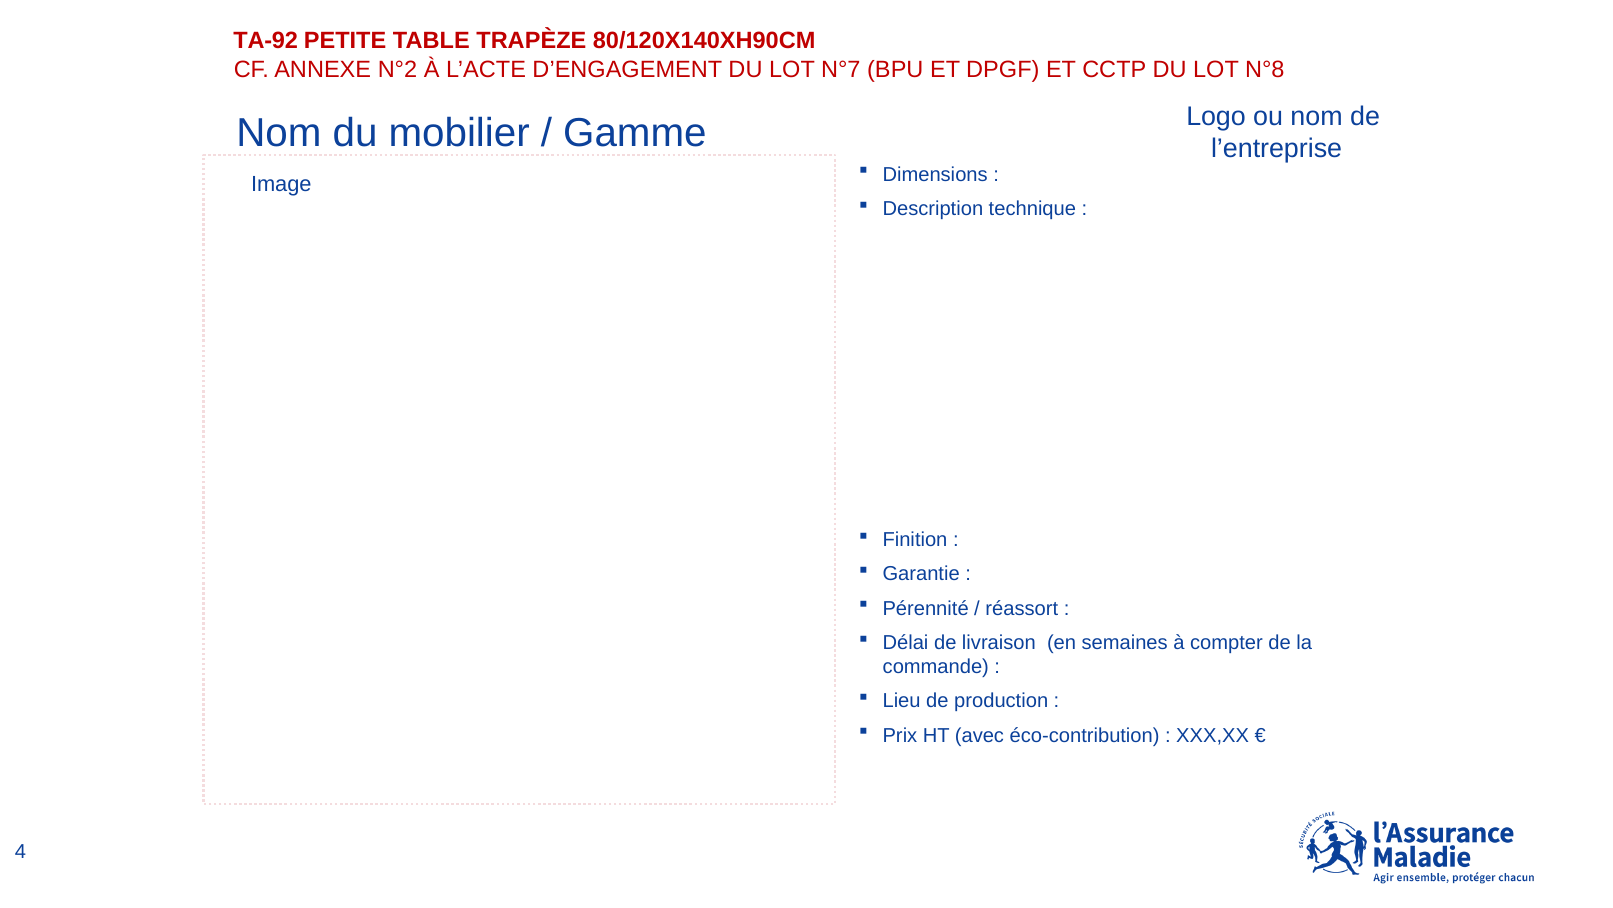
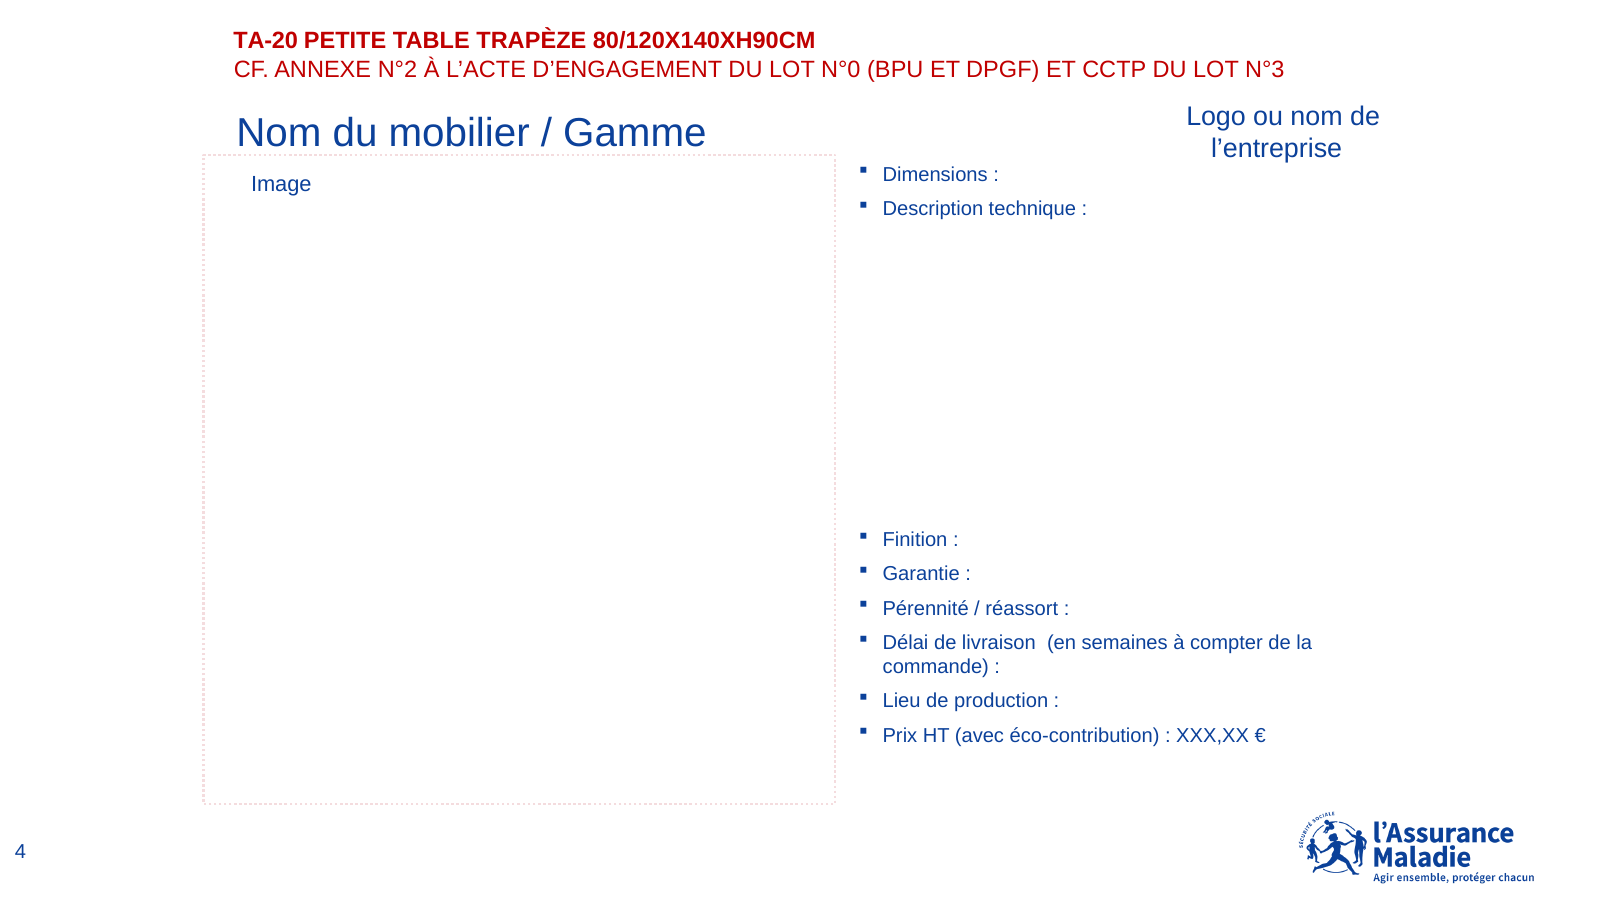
TA-92: TA-92 -> TA-20 (266, 41)
N°7: N°7 -> N°0 (841, 69)
N°8: N°8 -> N°3 (1265, 69)
